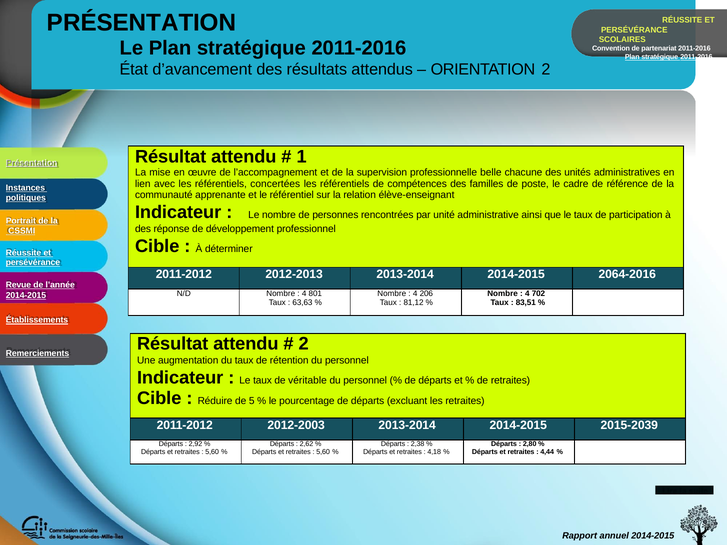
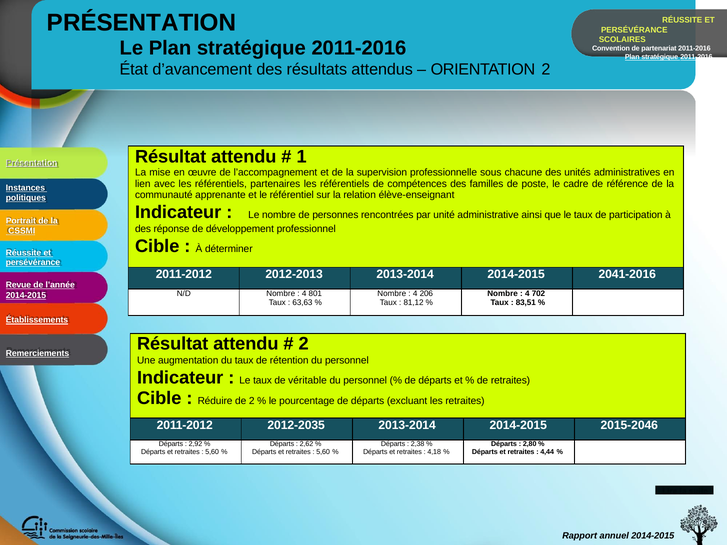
belle: belle -> sous (491, 172)
concertées: concertées -> partenaires (275, 184)
2064-2016: 2064-2016 -> 2041-2016 (627, 274)
de 5: 5 -> 2 (252, 401)
2012-2003: 2012-2003 -> 2012-2035 (296, 425)
2015-2039: 2015-2039 -> 2015-2046 (629, 425)
